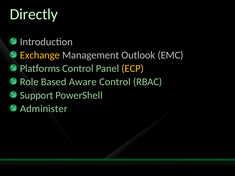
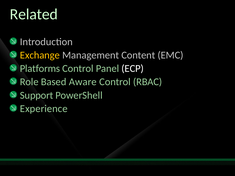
Directly: Directly -> Related (34, 14)
Outlook: Outlook -> Content (138, 55)
ECP colour: yellow -> white (133, 69)
Administer: Administer -> Experience (44, 109)
